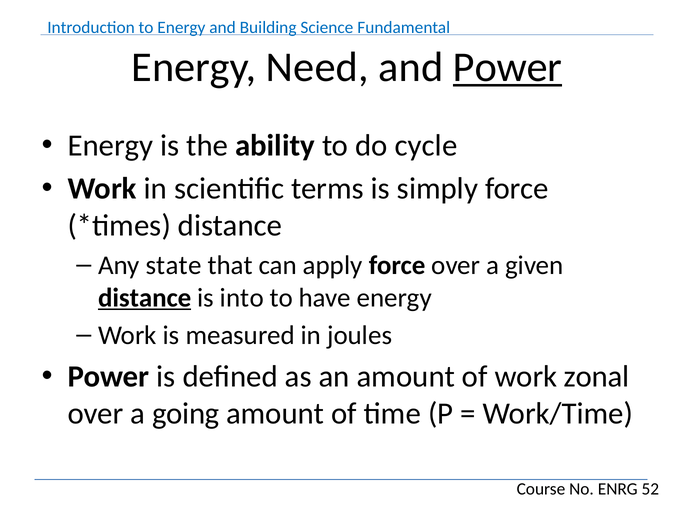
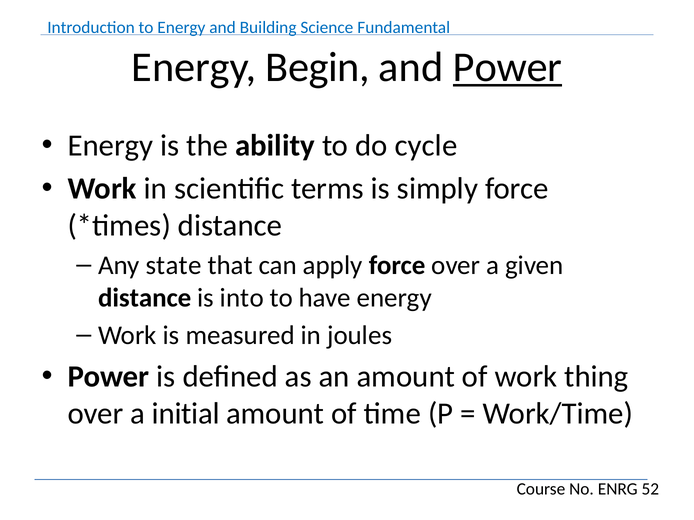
Need: Need -> Begin (318, 67)
distance underline: present -> none (145, 298)
zonal: zonal -> thing (596, 377)
going: going -> initial (186, 414)
